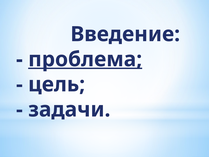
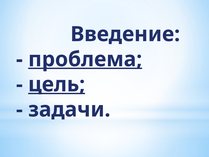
цель underline: none -> present (57, 84)
